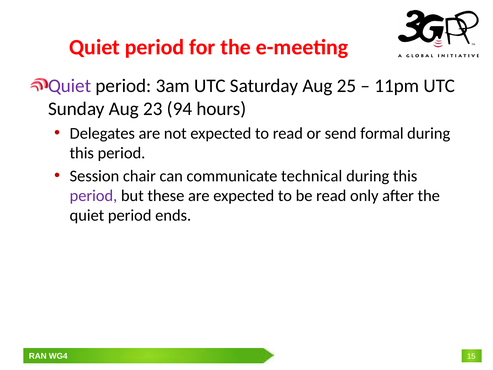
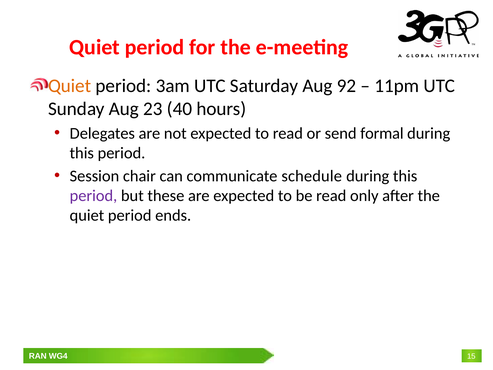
Quiet colour: purple -> orange (70, 86)
25: 25 -> 92 (347, 86)
94: 94 -> 40 (180, 109)
technical: technical -> schedule (312, 176)
